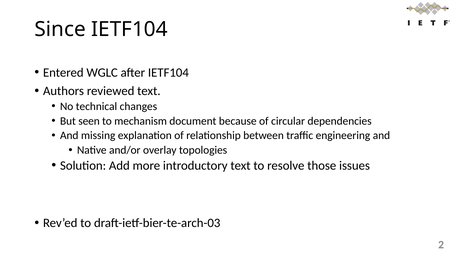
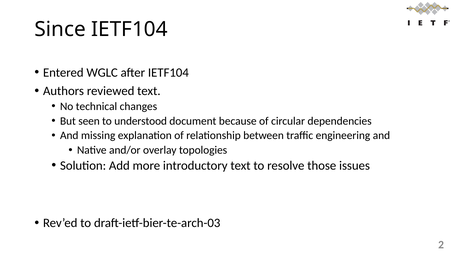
mechanism: mechanism -> understood (141, 121)
